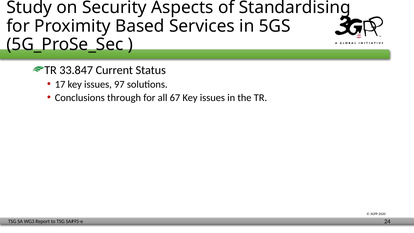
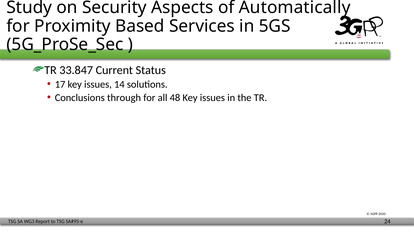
Standardising: Standardising -> Automatically (295, 7)
97: 97 -> 14 (119, 84)
67: 67 -> 48 (175, 98)
